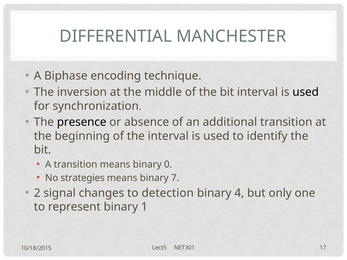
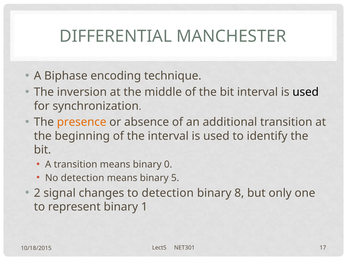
presence colour: black -> orange (82, 122)
No strategies: strategies -> detection (83, 178)
7: 7 -> 5 (175, 178)
4: 4 -> 8 (239, 193)
